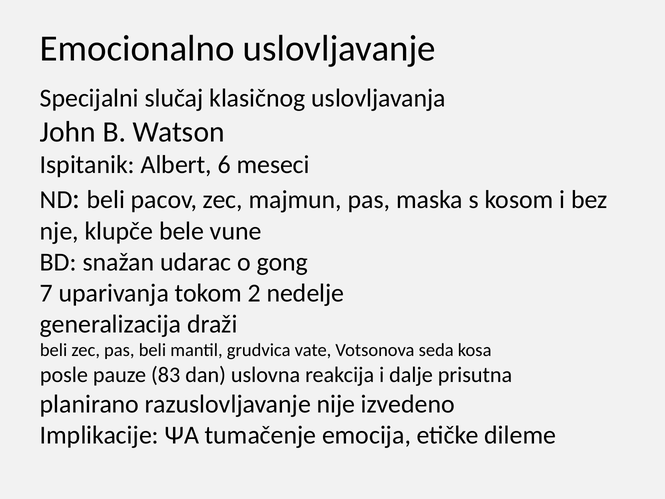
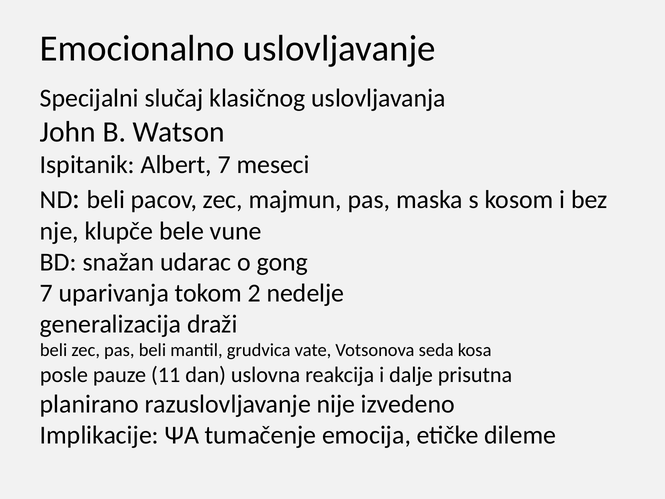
Albert 6: 6 -> 7 (224, 165)
83: 83 -> 11 (166, 375)
